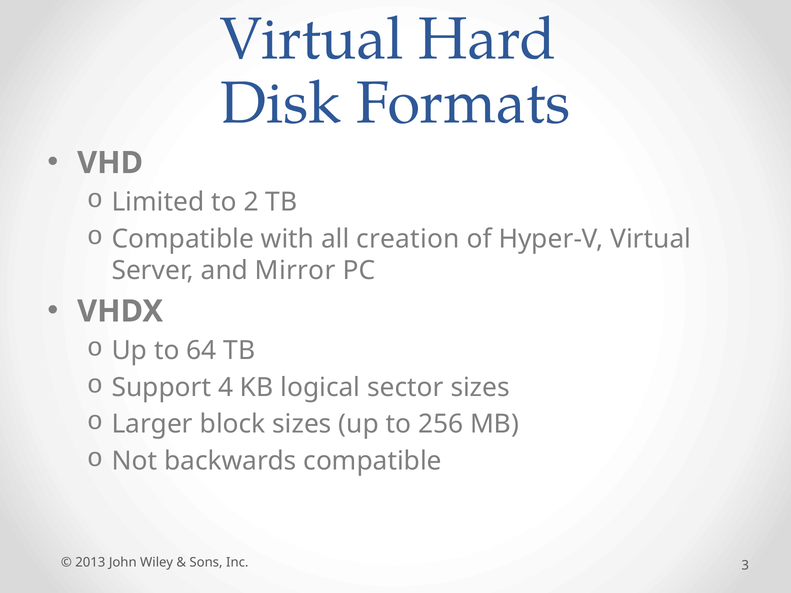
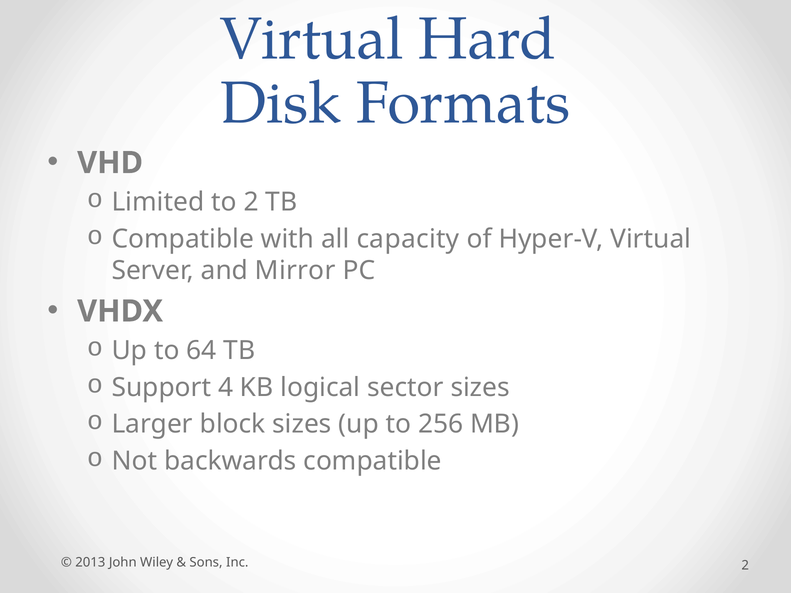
creation: creation -> capacity (408, 239)
Inc 3: 3 -> 2 (745, 565)
